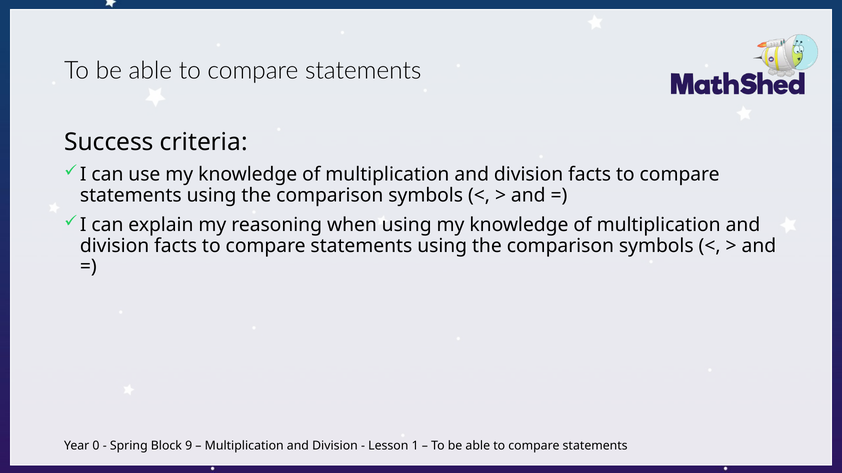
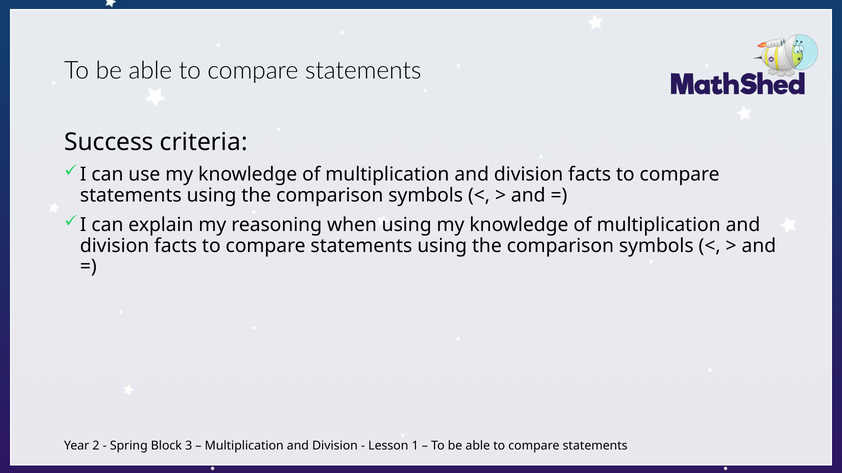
0: 0 -> 2 (96, 446)
9: 9 -> 3 (189, 446)
